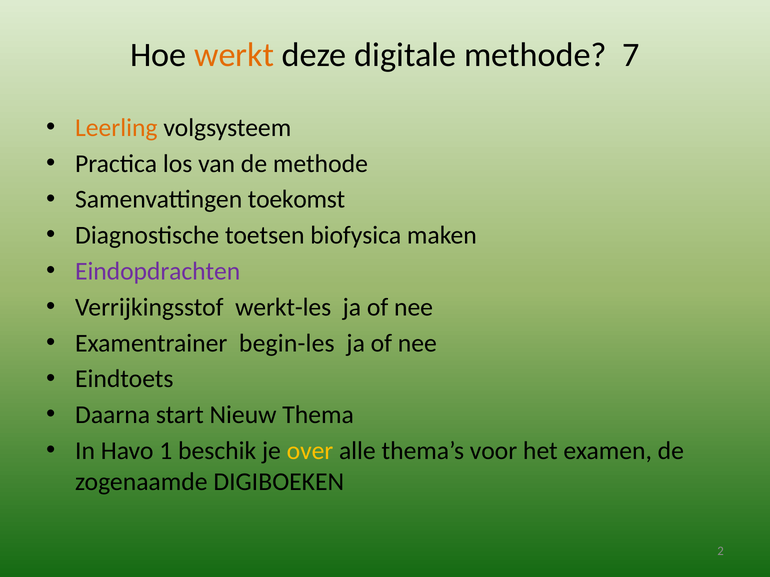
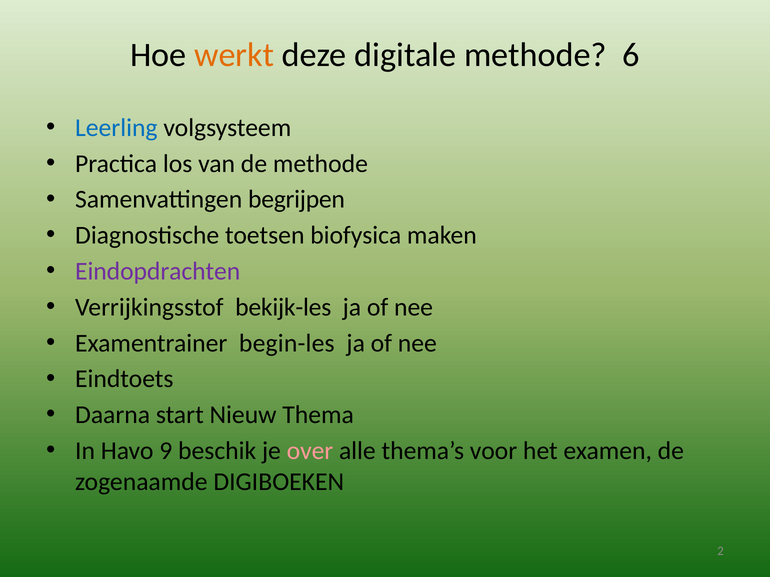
7: 7 -> 6 (631, 55)
Leerling colour: orange -> blue (116, 128)
toekomst: toekomst -> begrijpen (296, 200)
werkt-les: werkt-les -> bekijk-les (283, 307)
1: 1 -> 9 (166, 451)
over colour: yellow -> pink (310, 451)
